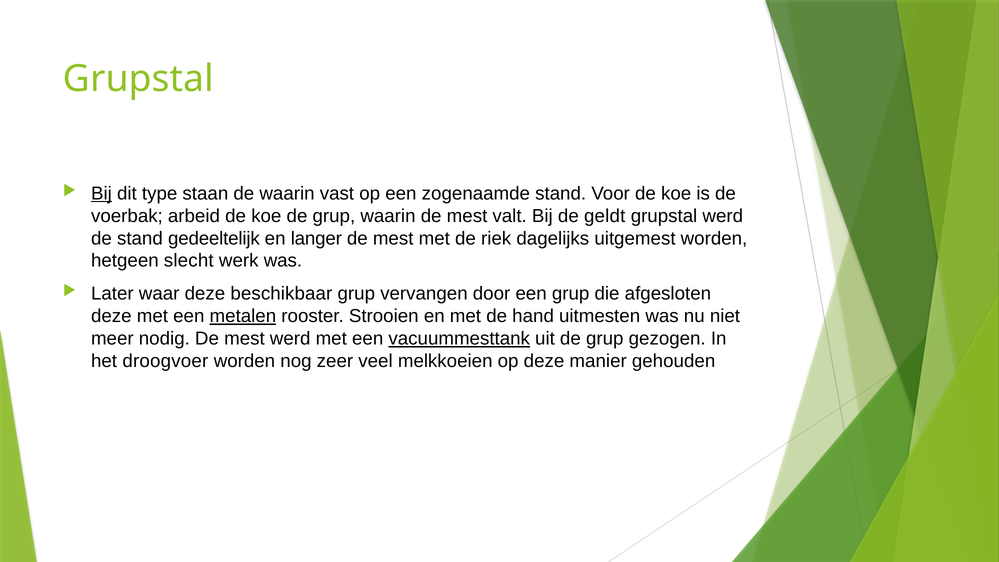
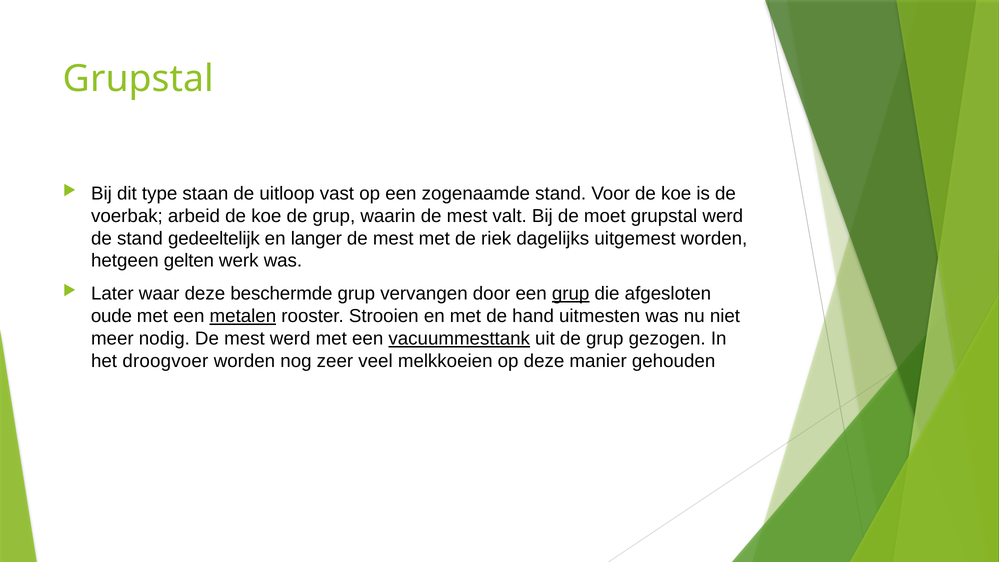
Bij underline: present -> none (101, 193)
de waarin: waarin -> uitloop (287, 193)
geldt: geldt -> moet (605, 216)
slecht: slecht -> gelten (189, 261)
beschikbaar: beschikbaar -> beschermde (281, 294)
grup underline: none -> present (571, 294)
deze: deze -> oude (111, 316)
